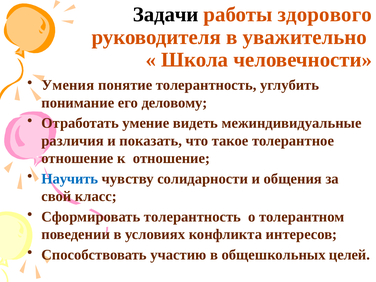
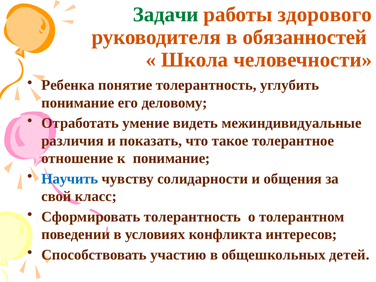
Задачи colour: black -> green (166, 15)
уважительно: уважительно -> обязанностей (305, 37)
Умения: Умения -> Ребенка (68, 85)
к отношение: отношение -> понимание (171, 158)
целей: целей -> детей (349, 255)
